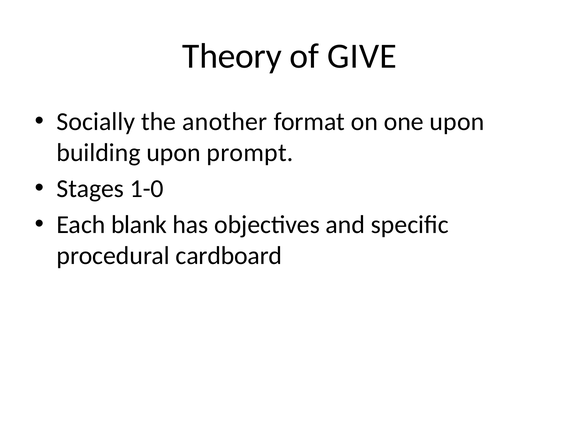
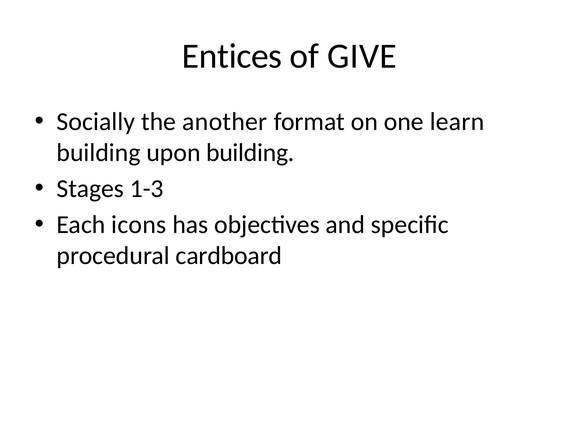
Theory: Theory -> Entices (232, 56)
one upon: upon -> learn (457, 122)
upon prompt: prompt -> building (250, 153)
1-0: 1-0 -> 1-3 (147, 189)
blank: blank -> icons (139, 225)
